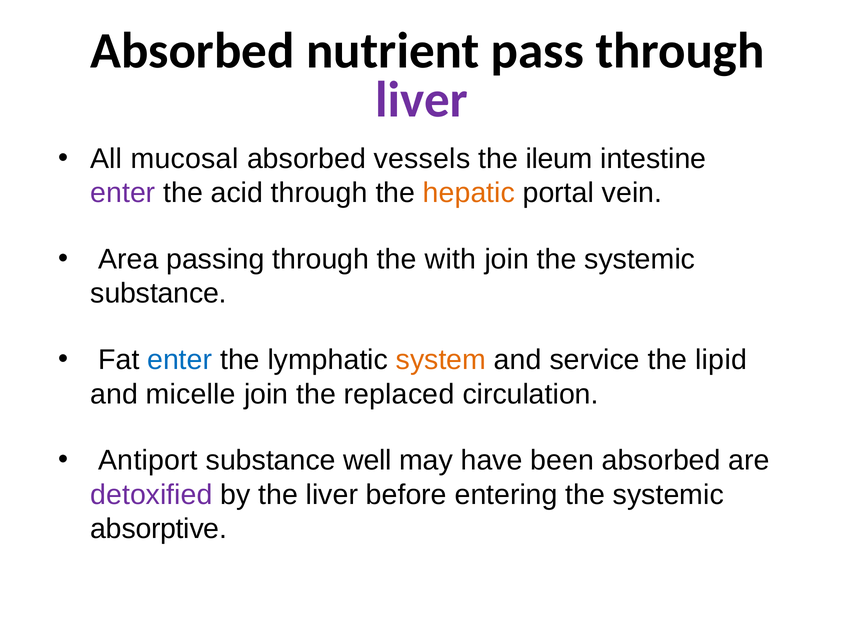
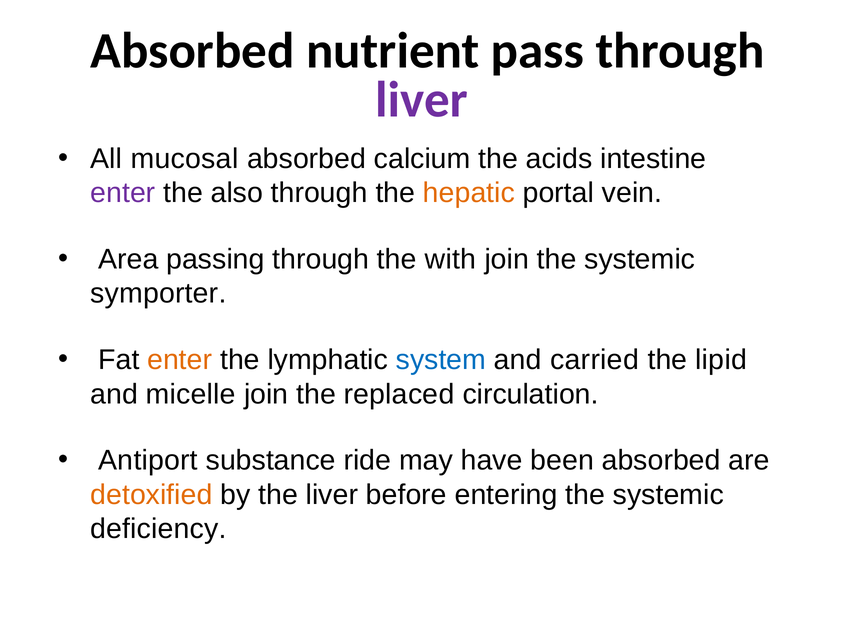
vessels: vessels -> calcium (422, 159)
ileum: ileum -> acids (559, 159)
acid: acid -> also (237, 193)
substance: substance -> symporter (158, 294)
enter colour: blue -> orange (180, 360)
system colour: orange -> blue (441, 360)
service: service -> carried (594, 360)
well: well -> ride (367, 461)
detoxified colour: purple -> orange (151, 495)
absorptive: absorptive -> deficiency (158, 529)
